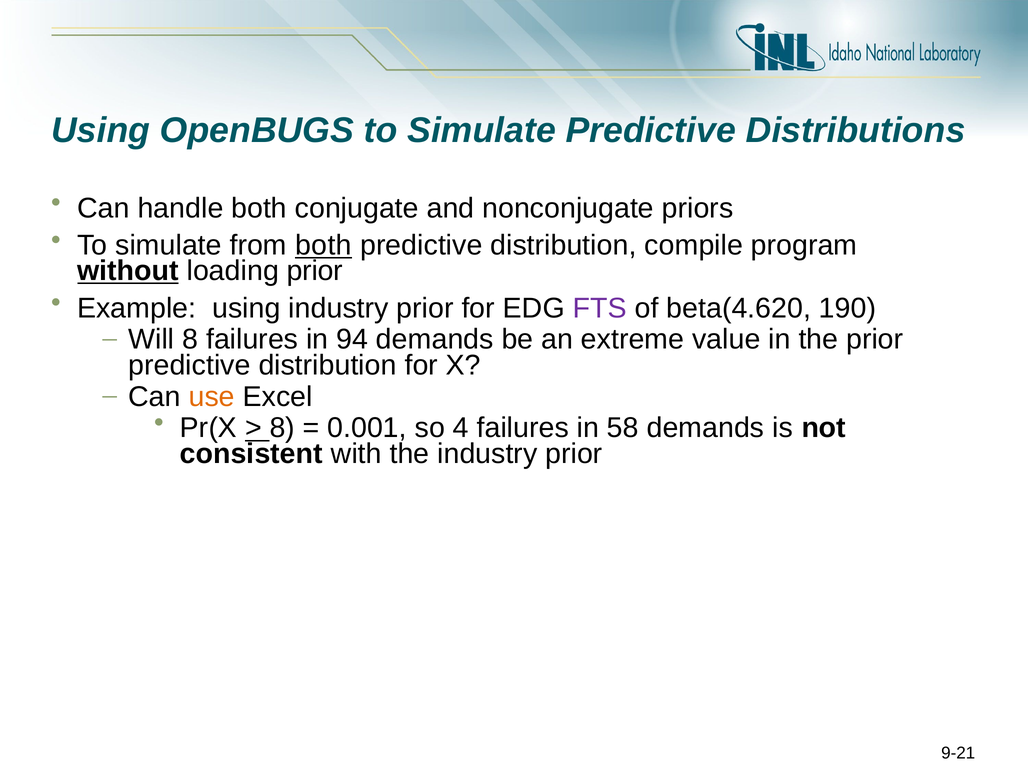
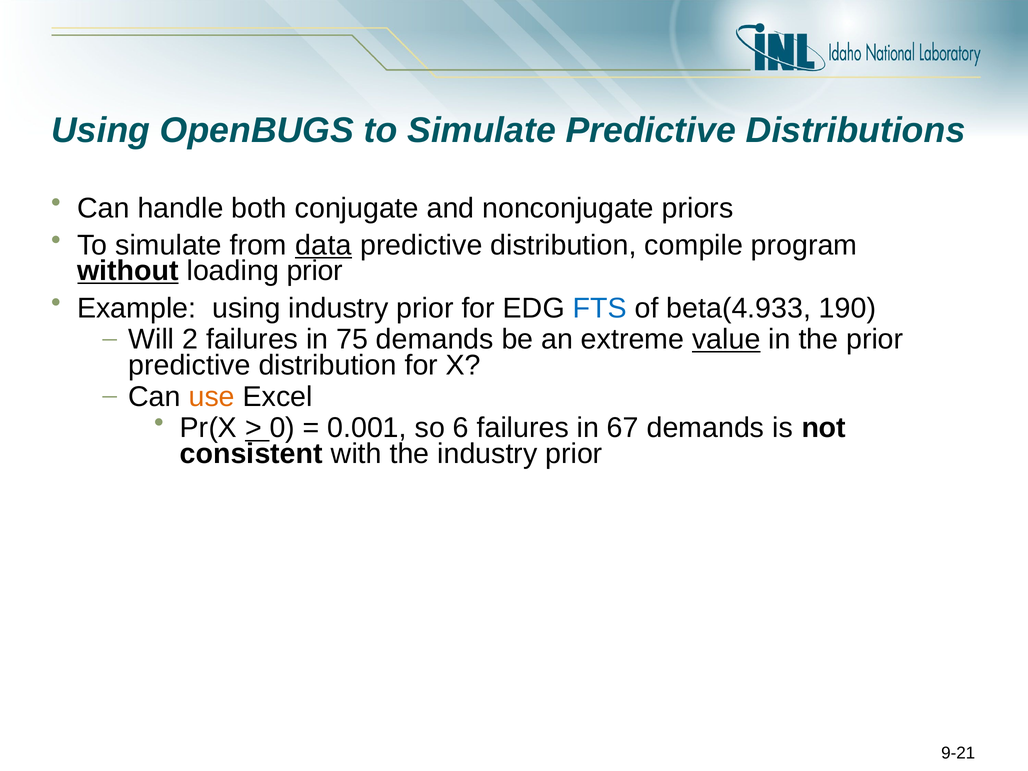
from both: both -> data (323, 245)
FTS colour: purple -> blue (600, 308)
beta(4.620: beta(4.620 -> beta(4.933 (739, 308)
Will 8: 8 -> 2 (190, 339)
94: 94 -> 75 (352, 339)
value underline: none -> present (726, 339)
8: 8 -> 0 (282, 428)
4: 4 -> 6 (461, 428)
58: 58 -> 67 (623, 428)
